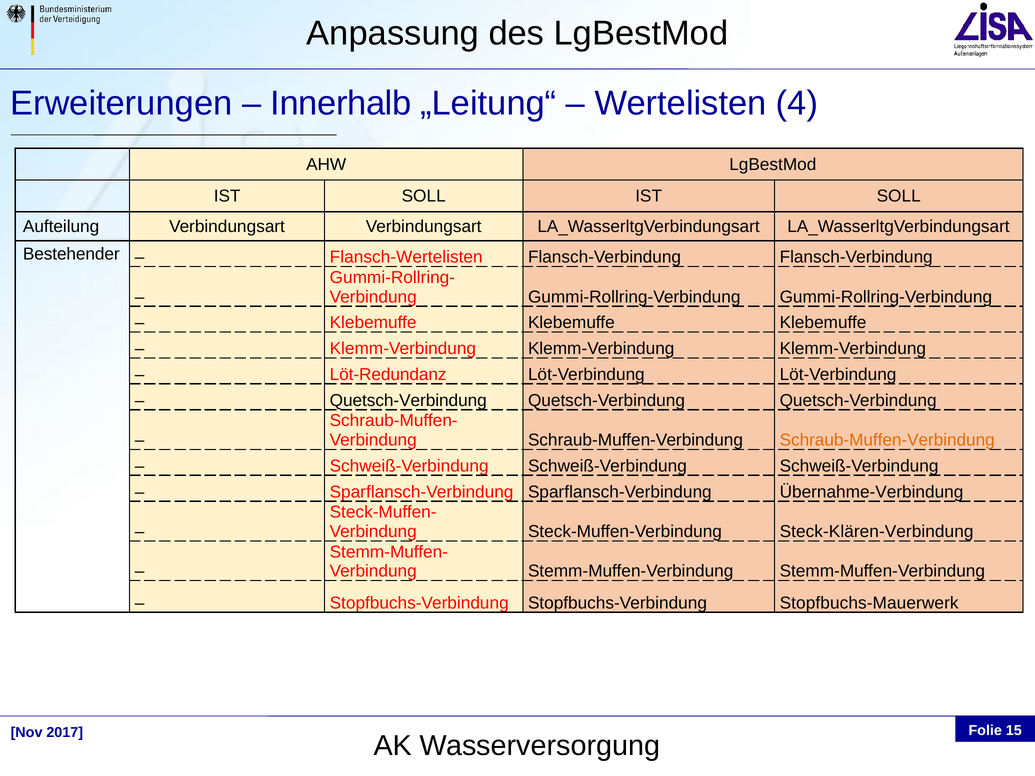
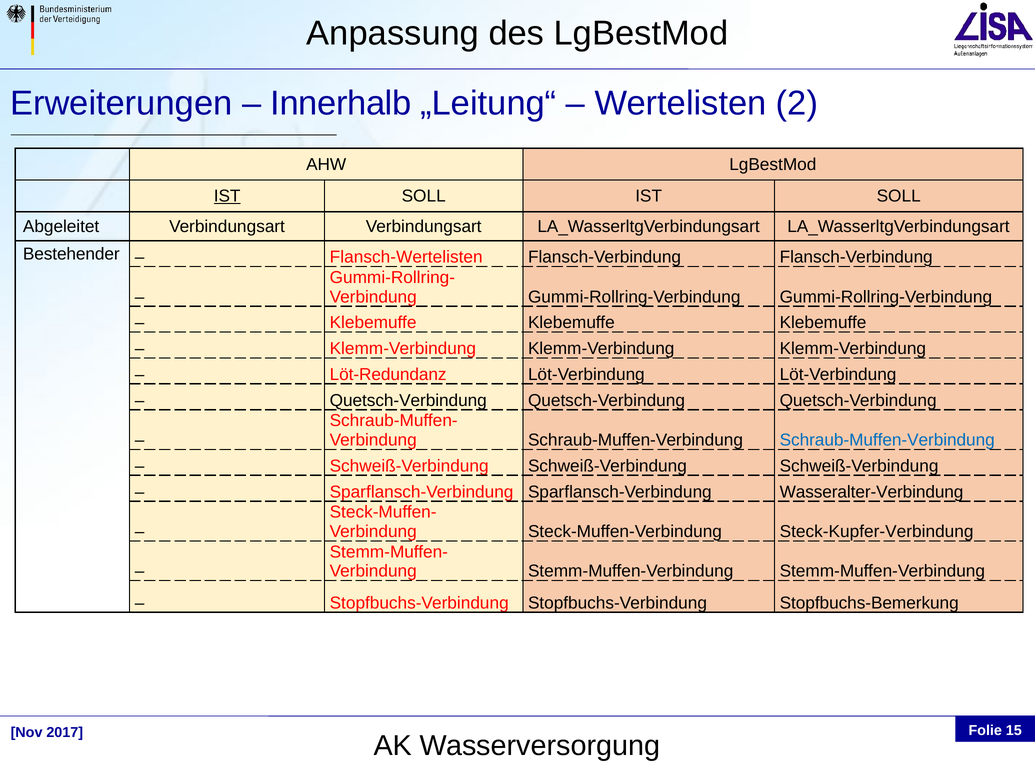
4: 4 -> 2 (797, 103)
IST underline: none -> present (227, 196)
Aufteilung: Aufteilung -> Abgeleitet (61, 227)
Schraub-Muffen-Verbindung colour: orange -> blue (887, 440)
Übernahme-Verbindung: Übernahme-Verbindung -> Wasseralter-Verbindung (872, 492)
Steck-Klären-Verbindung: Steck-Klären-Verbindung -> Steck-Kupfer-Verbindung (877, 532)
Stopfbuchs-Mauerwerk: Stopfbuchs-Mauerwerk -> Stopfbuchs-Bemerkung (869, 603)
